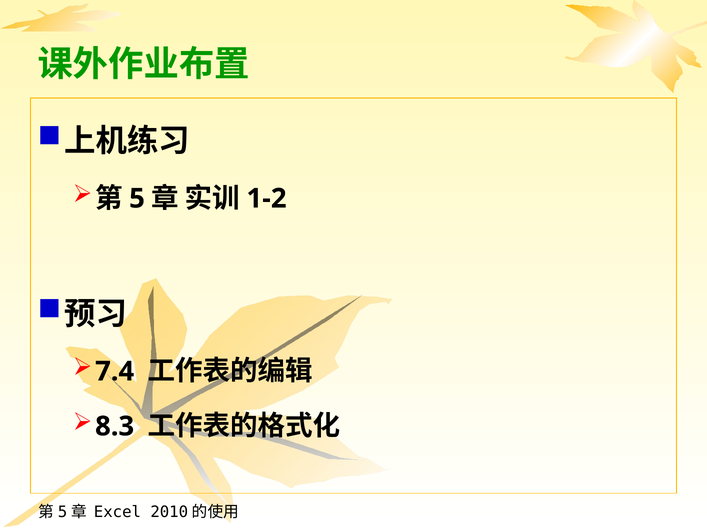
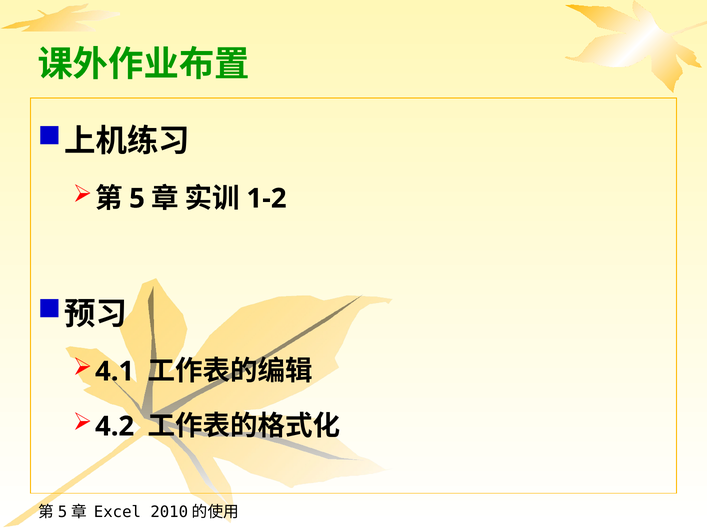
7.4: 7.4 -> 4.1 (115, 372)
8.3: 8.3 -> 4.2 (115, 427)
